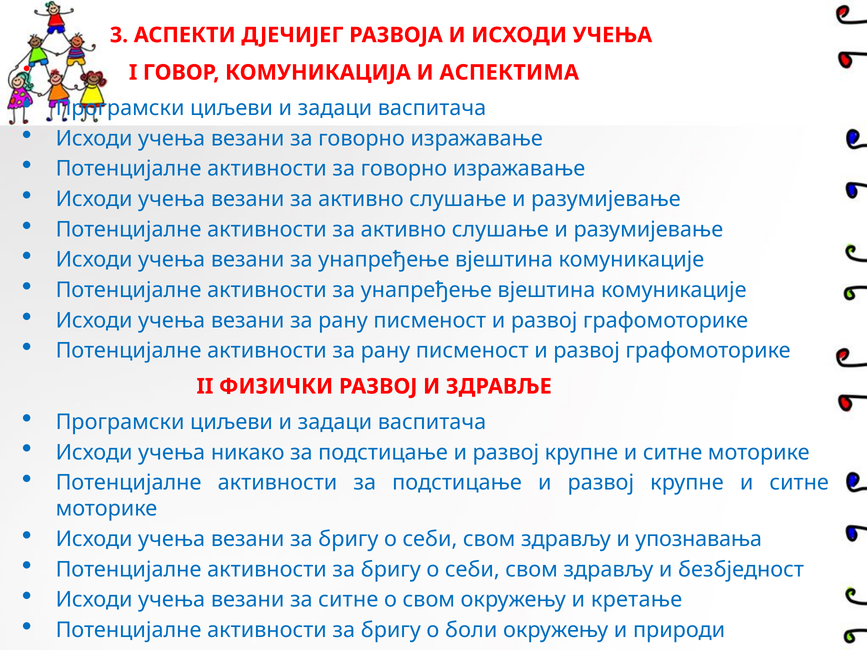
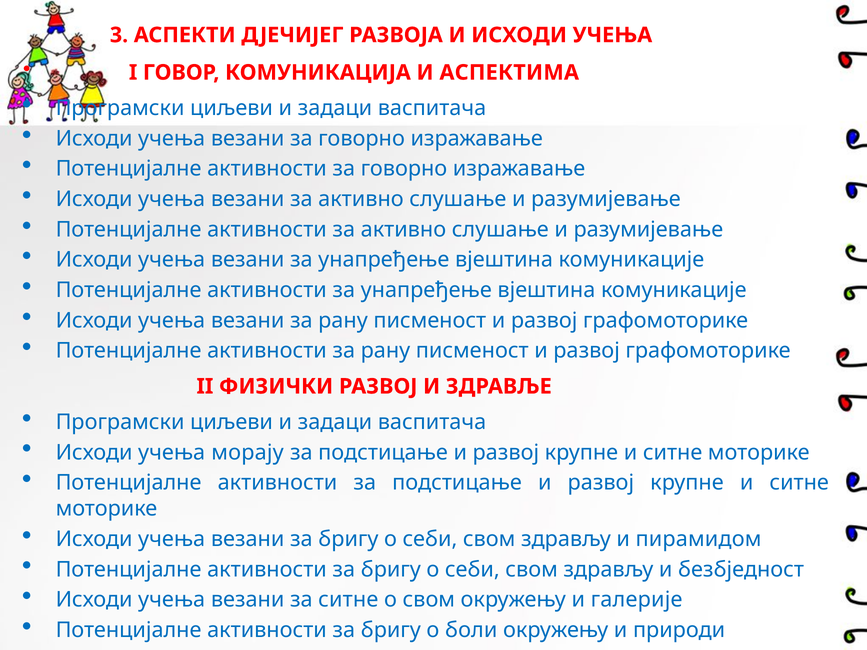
никако: никако -> морају (248, 453)
упознавања: упознавања -> пирамидом (698, 539)
кретање: кретање -> галерије (637, 600)
